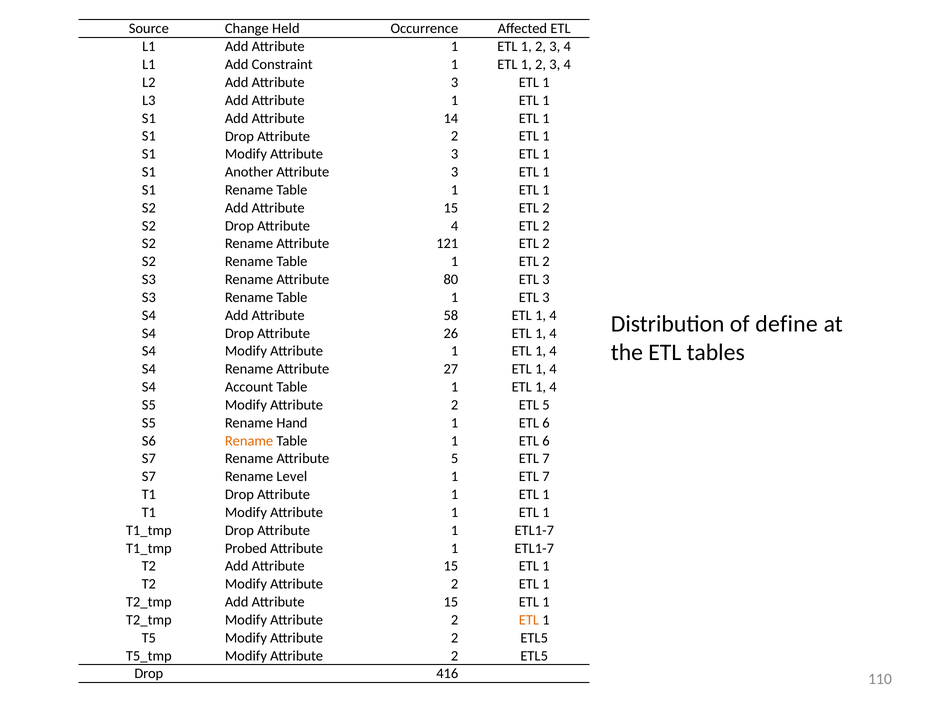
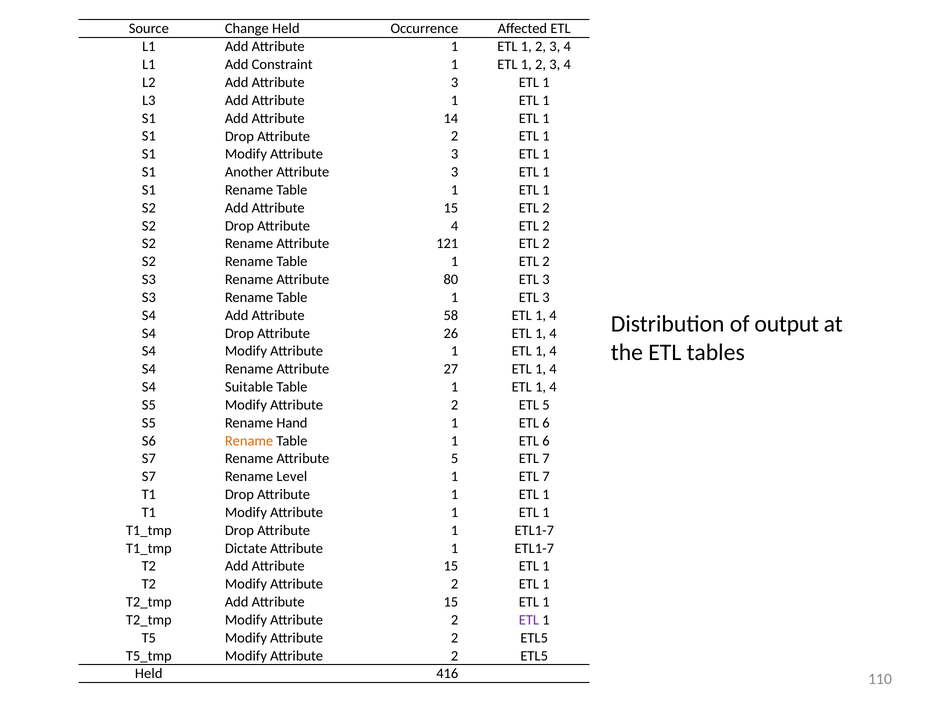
define: define -> output (787, 324)
Account: Account -> Suitable (249, 387)
Probed: Probed -> Dictate (246, 549)
ETL colour: orange -> purple (529, 621)
Drop: Drop -> Held (149, 674)
